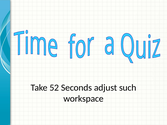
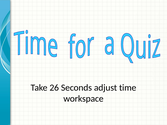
52: 52 -> 26 (54, 88)
such: such -> time (128, 88)
